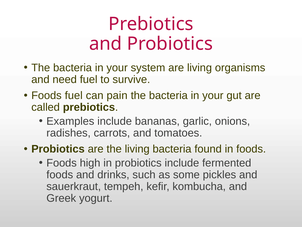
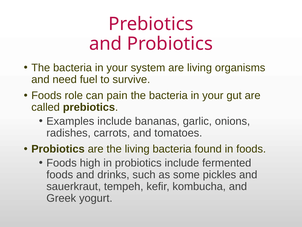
Foods fuel: fuel -> role (74, 95)
